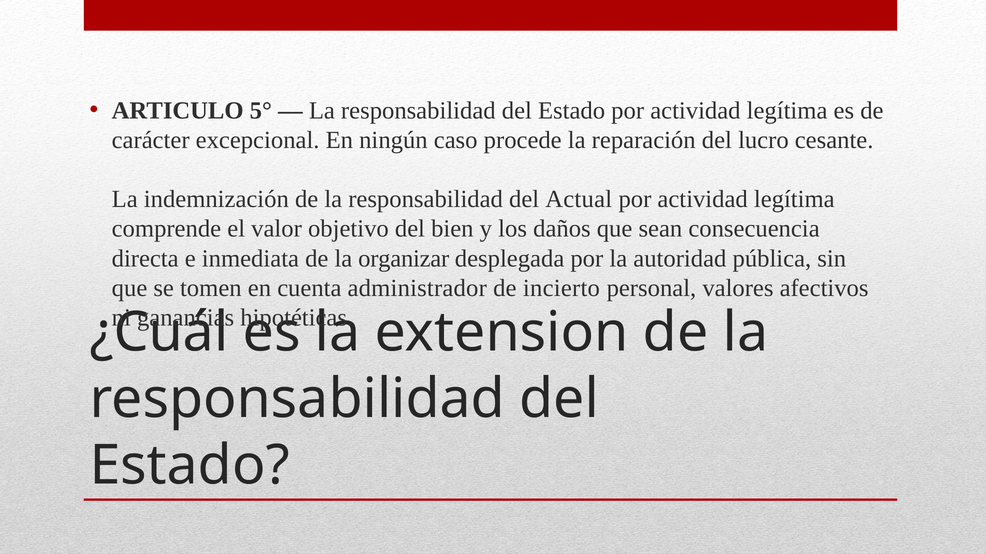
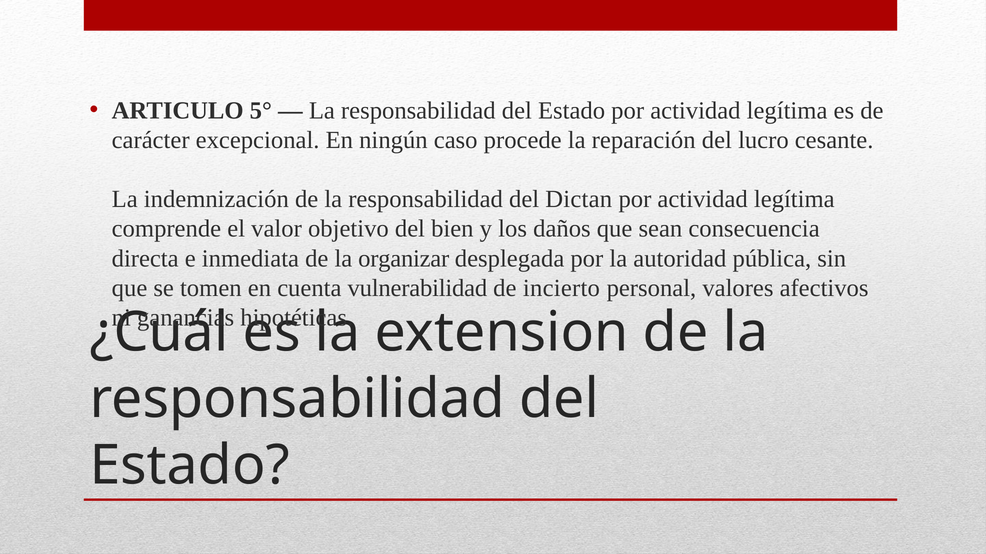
Actual: Actual -> Dictan (579, 200)
administrador: administrador -> vulnerabilidad (417, 288)
